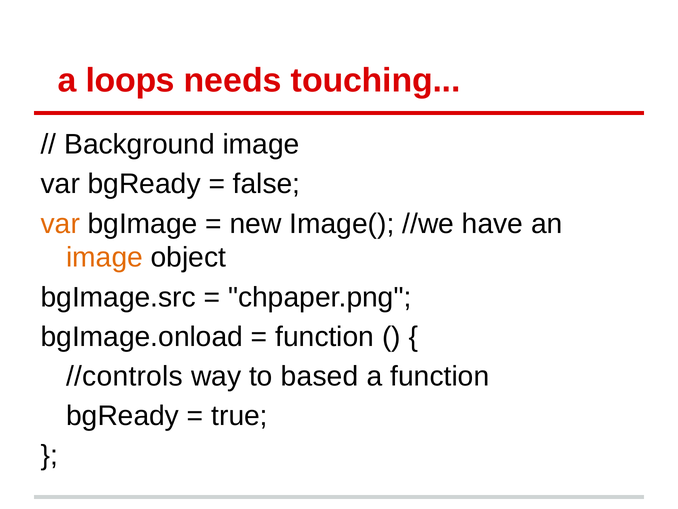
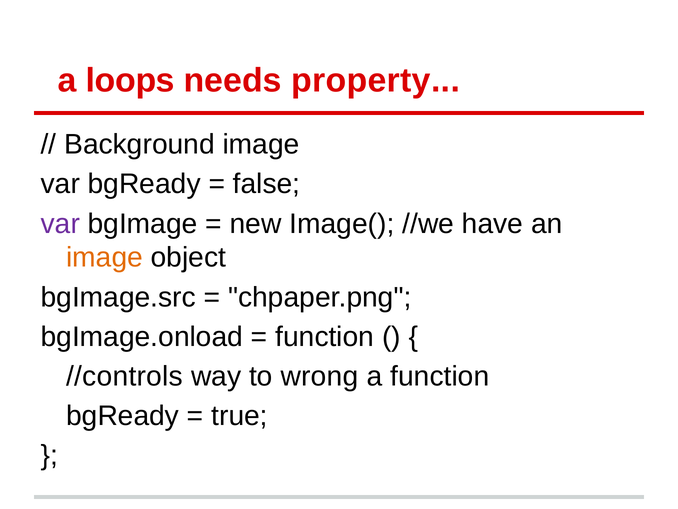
touching: touching -> property (376, 80)
var colour: orange -> purple (60, 223)
based: based -> wrong (320, 376)
